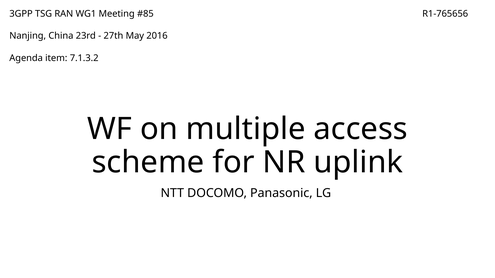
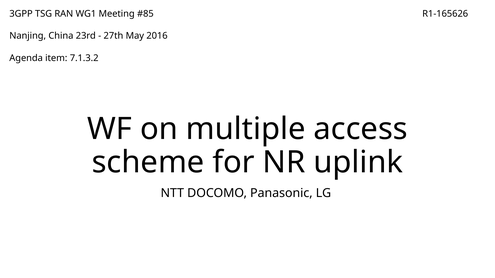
R1-765656: R1-765656 -> R1-165626 (445, 14)
